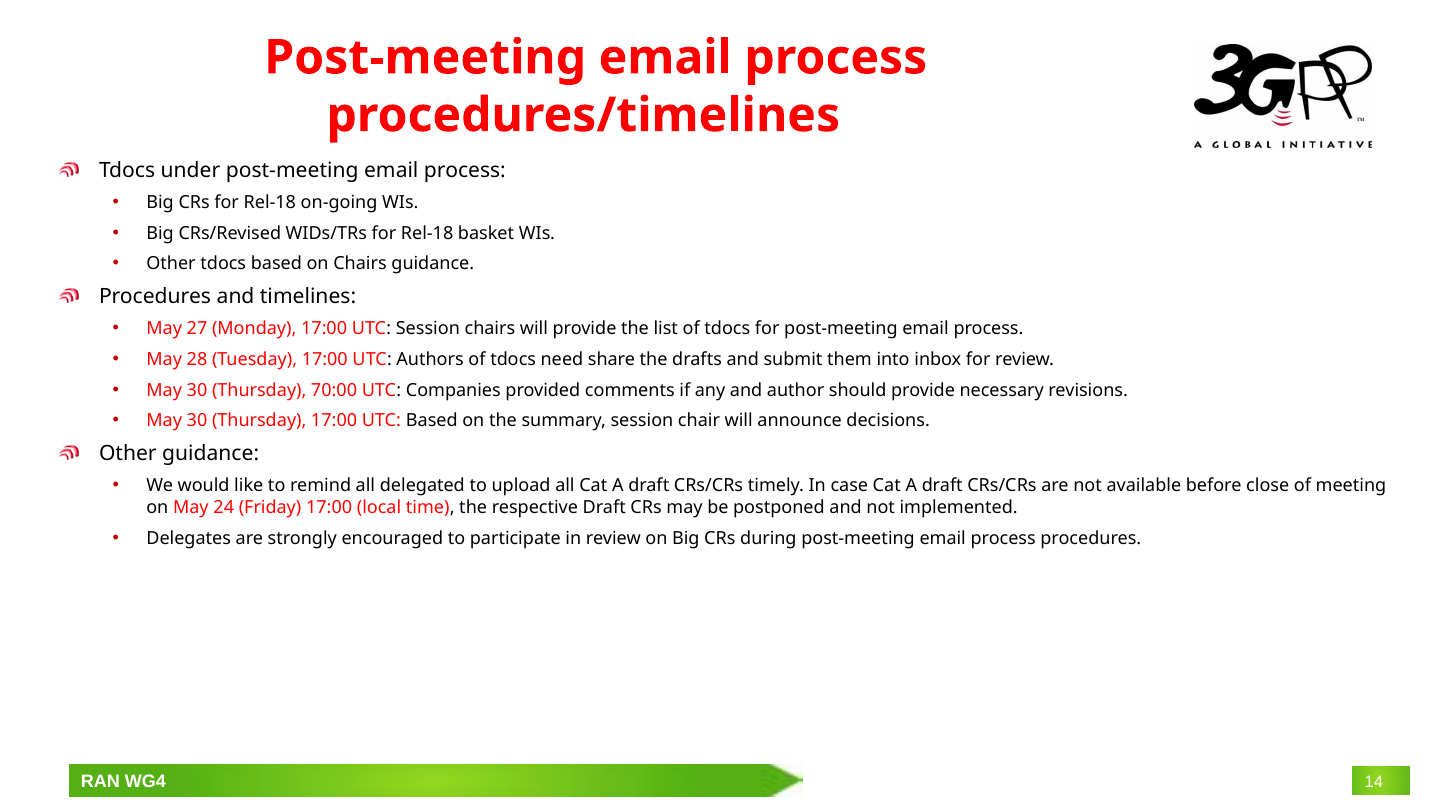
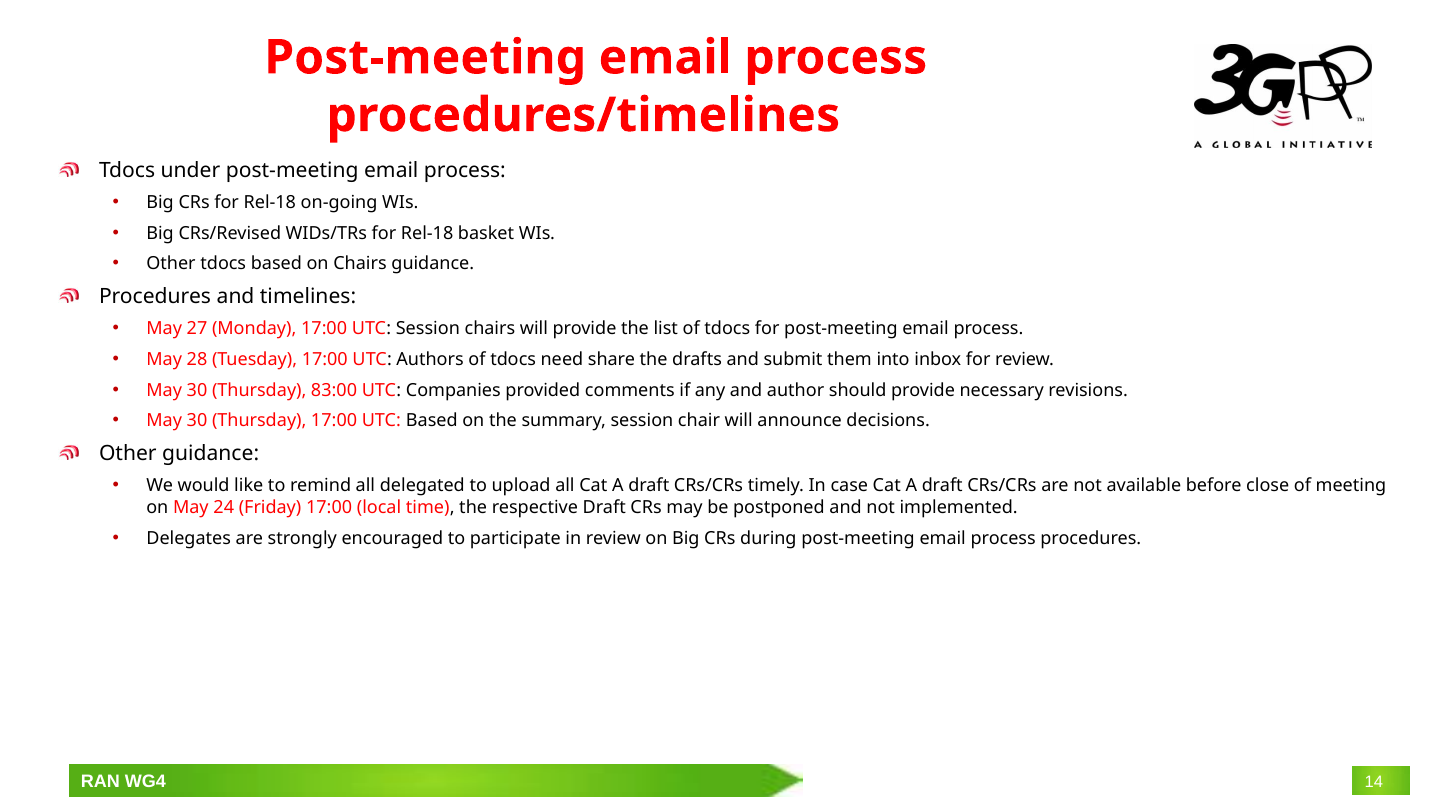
70:00: 70:00 -> 83:00 (334, 390)
